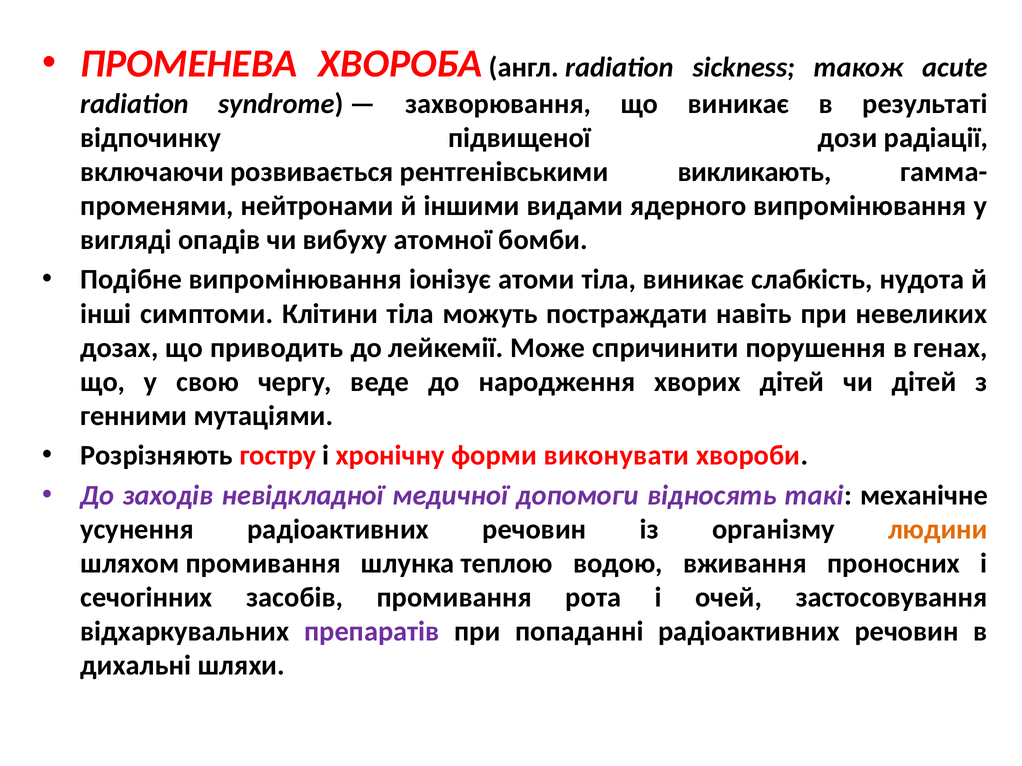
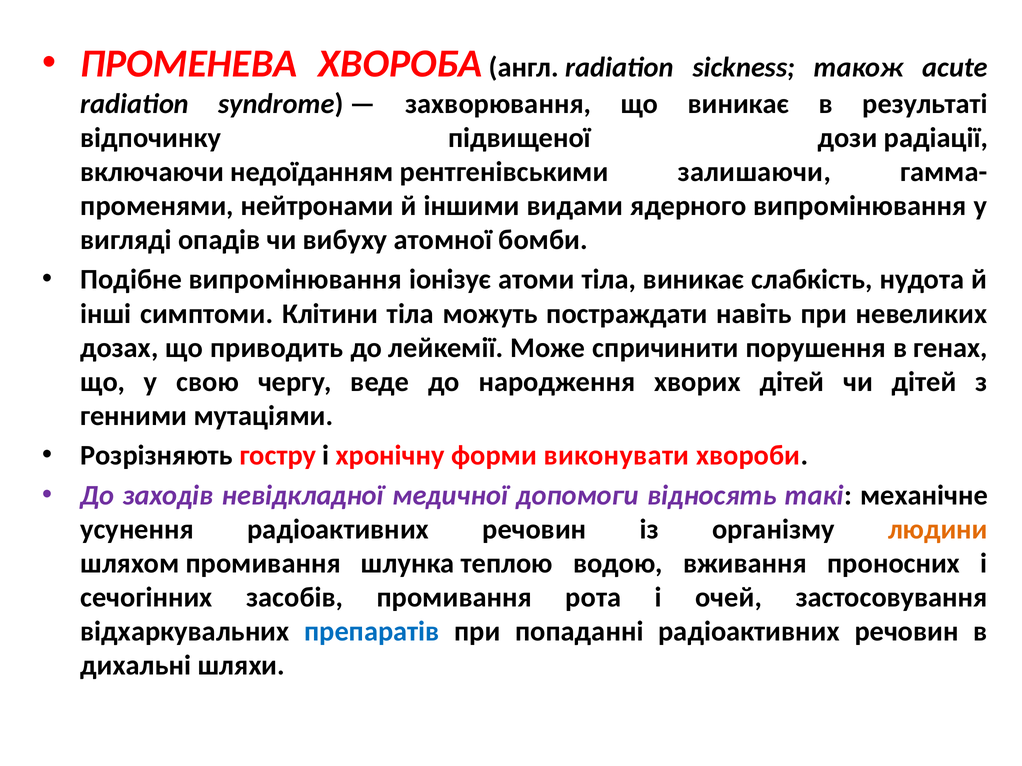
розвивається: розвивається -> недоїданням (312, 172)
викликають: викликають -> залишаючи (754, 172)
препаратів colour: purple -> blue (372, 632)
